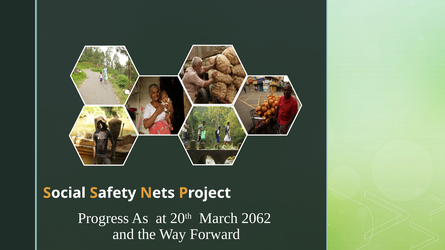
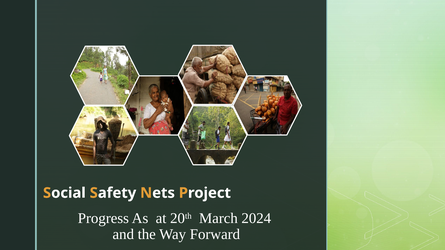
2062: 2062 -> 2024 (256, 219)
